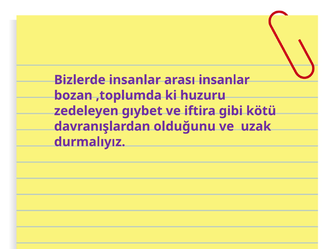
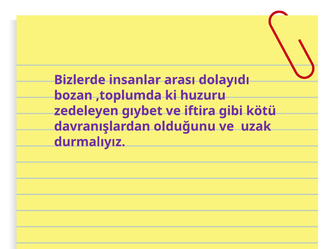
arası insanlar: insanlar -> dolayıdı (224, 80)
